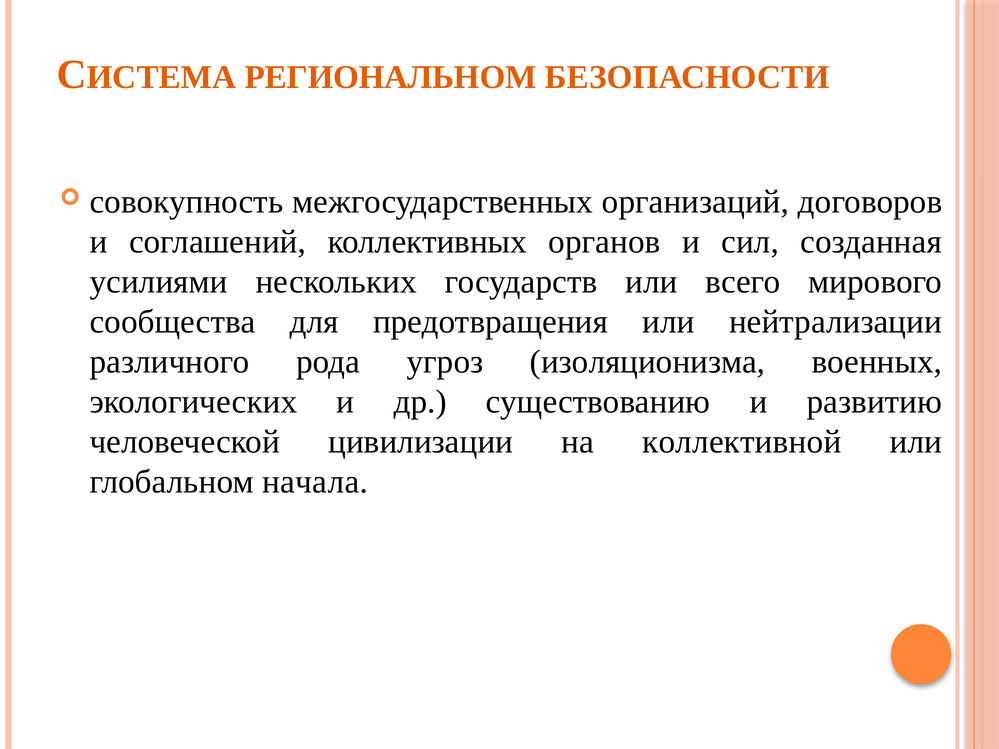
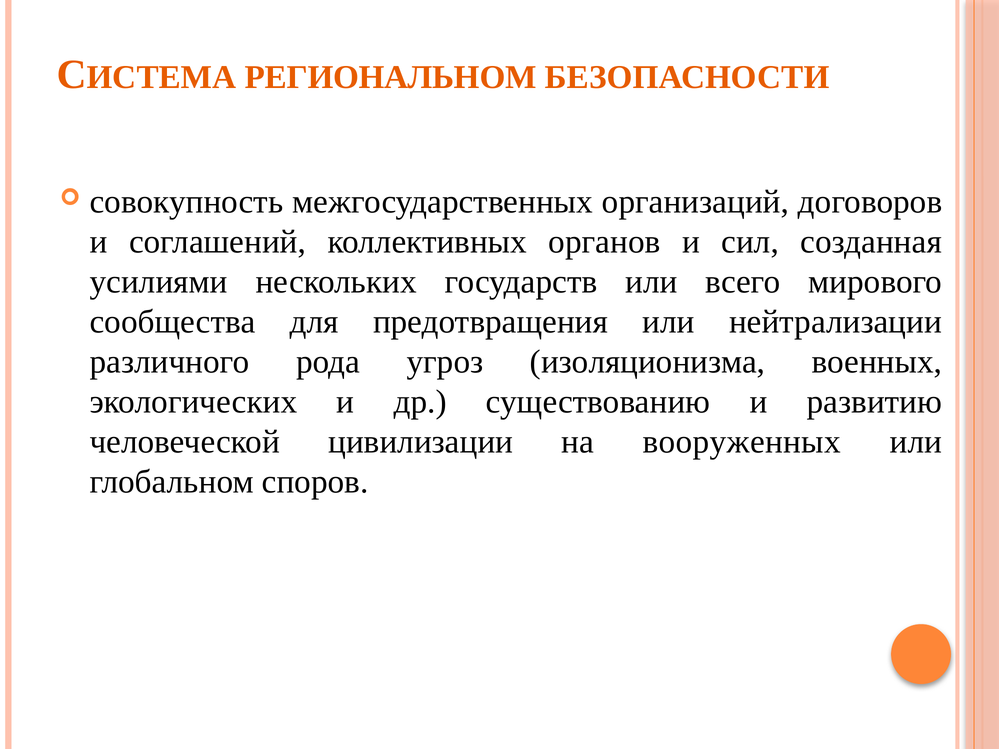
коллективной: коллективной -> вооруженных (742, 442)
начала: начала -> споров (315, 482)
